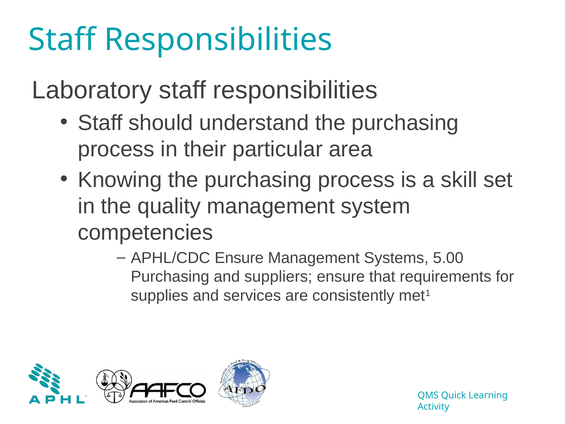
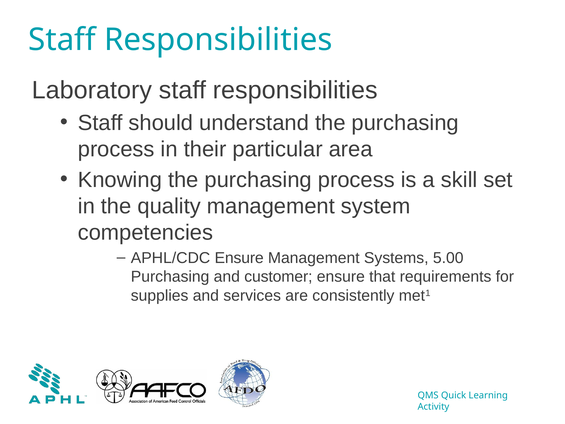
suppliers: suppliers -> customer (278, 277)
